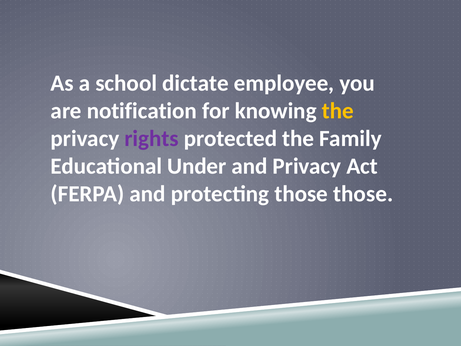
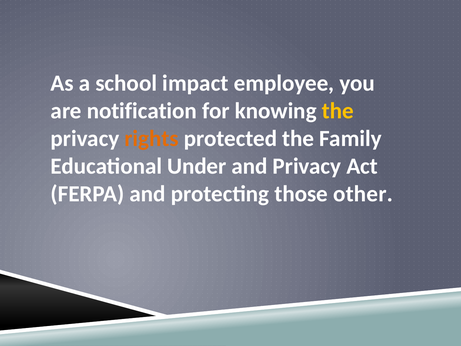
dictate: dictate -> impact (195, 83)
rights colour: purple -> orange (152, 138)
those those: those -> other (363, 194)
